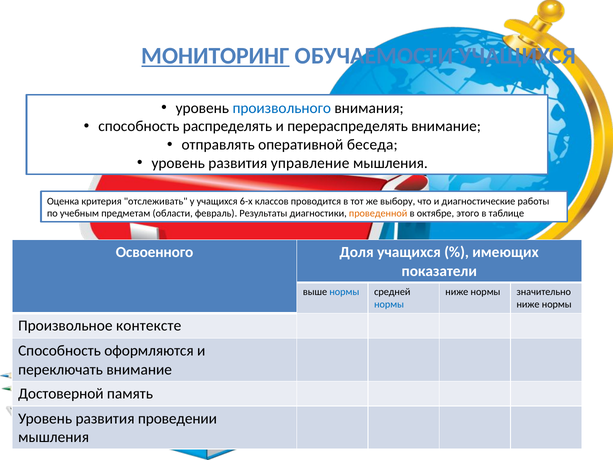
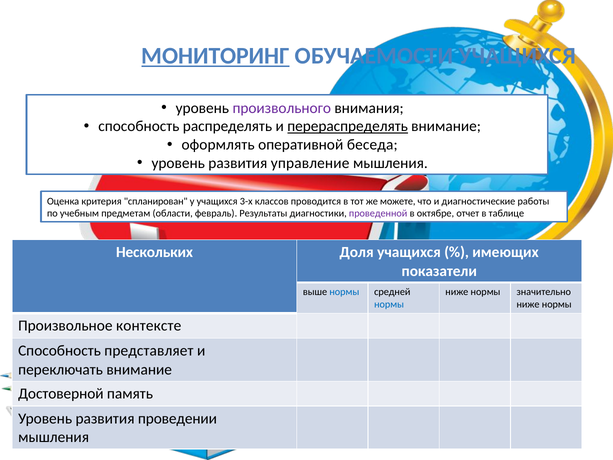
произвольного colour: blue -> purple (282, 108)
перераспределять underline: none -> present (348, 126)
отправлять: отправлять -> оформлять (218, 145)
отслеживать: отслеживать -> спланирован (156, 201)
6-х: 6-х -> 3-х (246, 201)
выбору: выбору -> можете (398, 201)
проведенной colour: orange -> purple (378, 213)
этого: этого -> отчет (468, 213)
Освоенного: Освоенного -> Нескольких (155, 252)
оформляются: оформляются -> представляет (149, 351)
